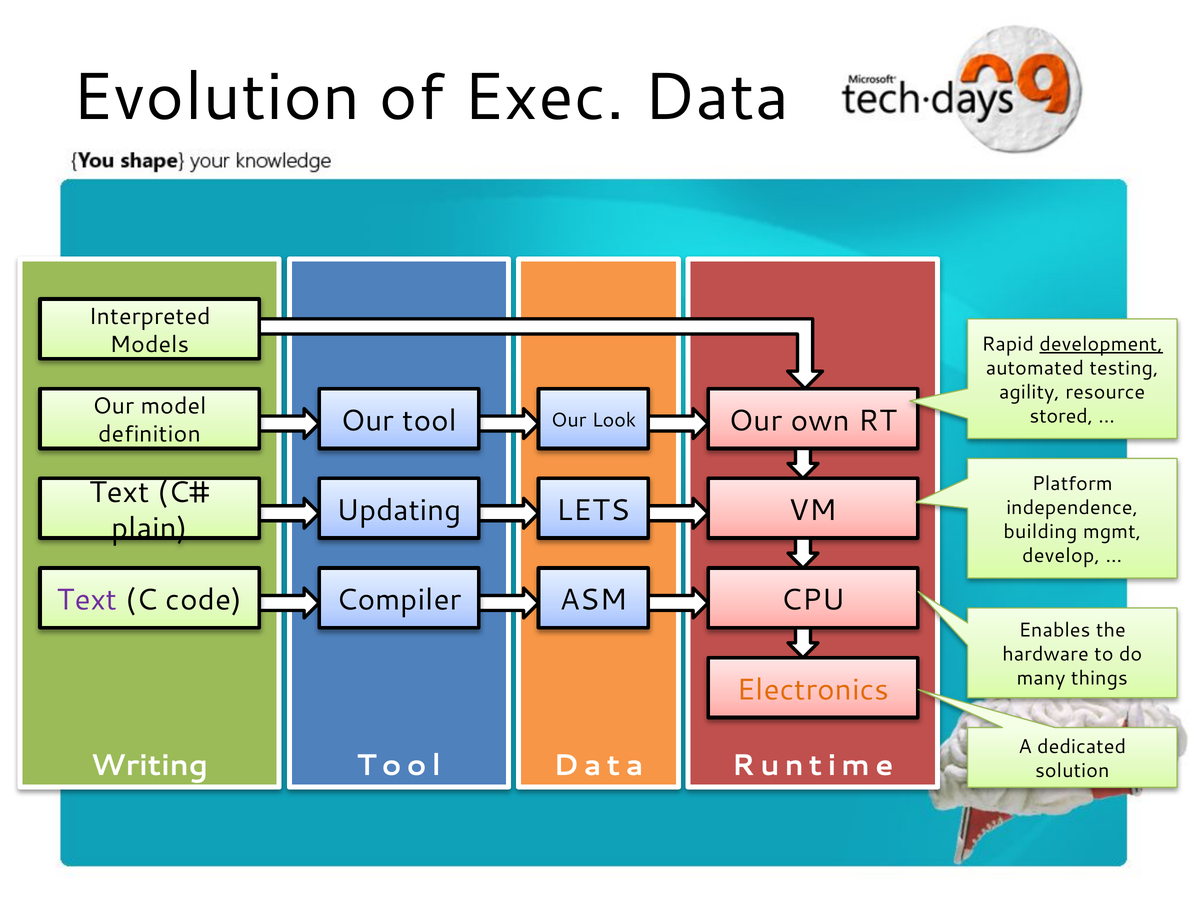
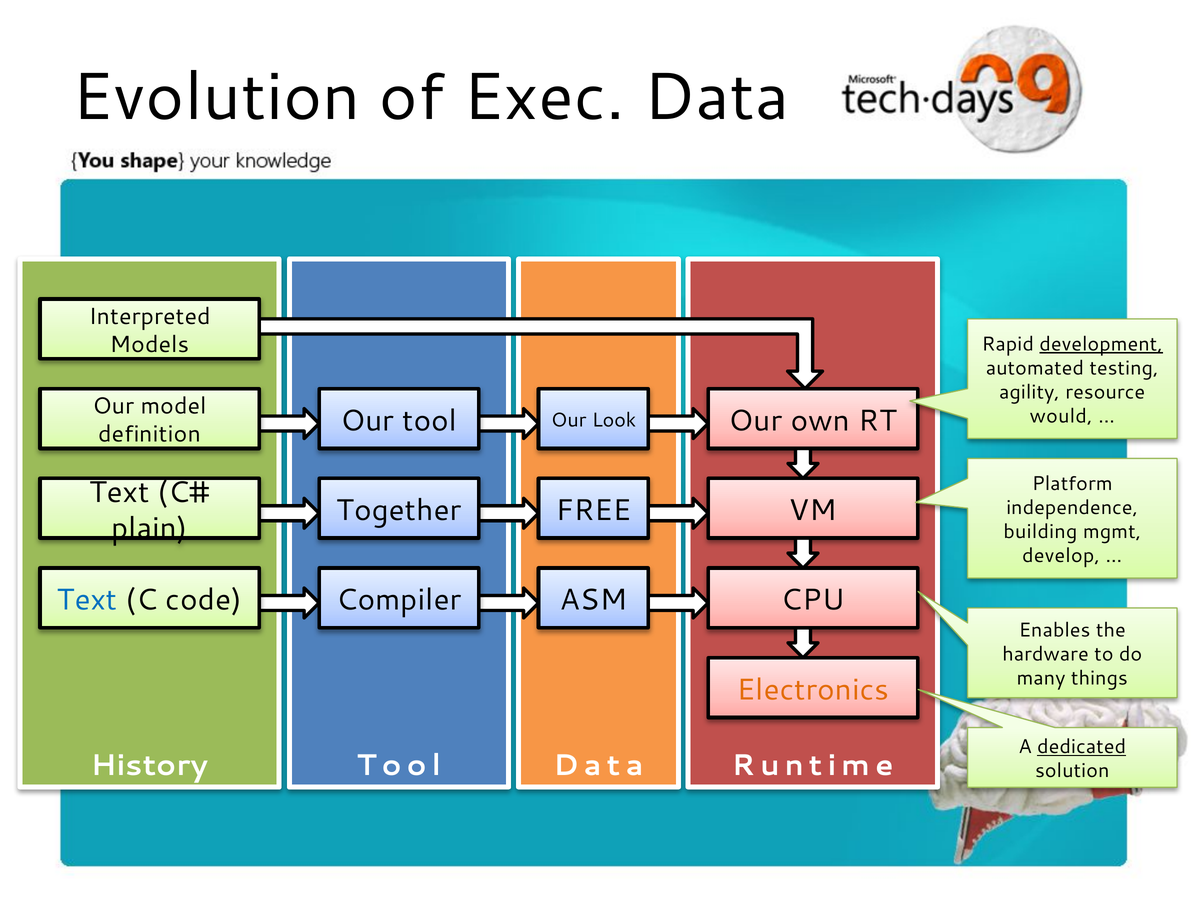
stored: stored -> would (1061, 416)
Updating: Updating -> Together (399, 511)
LETS: LETS -> FREE (594, 511)
Text colour: purple -> blue (87, 601)
dedicated underline: none -> present (1082, 747)
Writing: Writing -> History (150, 766)
